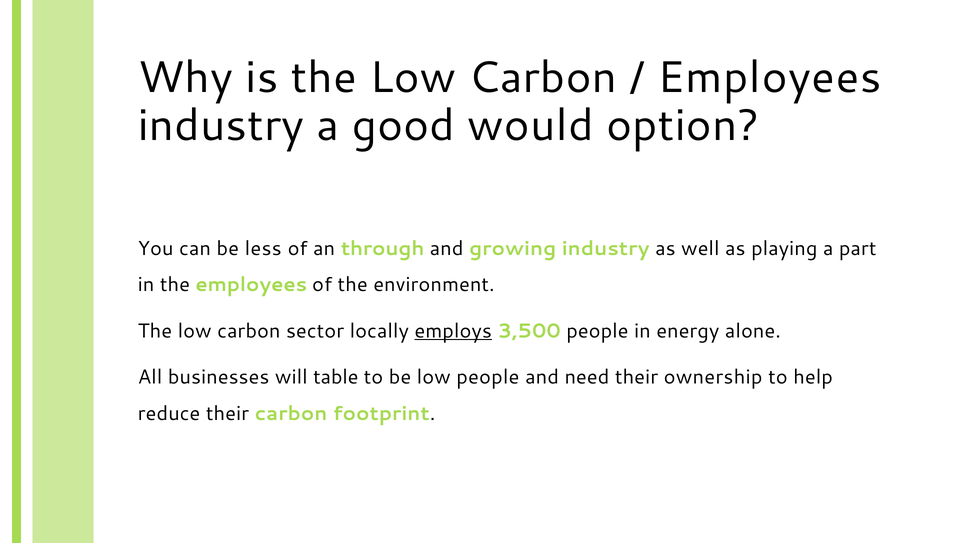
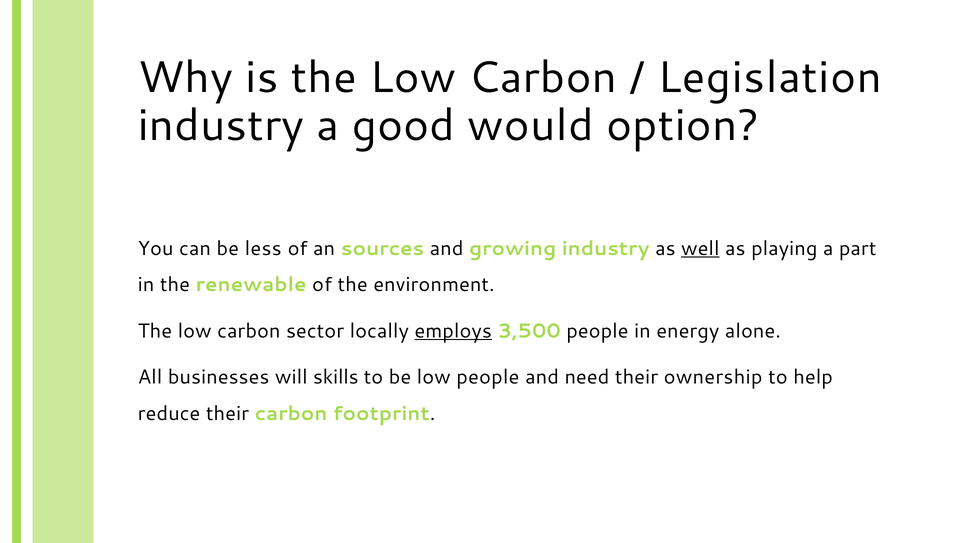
Employees: Employees -> Legislation (770, 78)
through: through -> sources (383, 249)
well underline: none -> present (700, 249)
the employees: employees -> renewable (251, 285)
table: table -> skills (336, 377)
